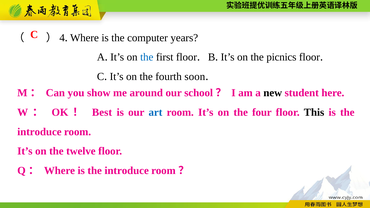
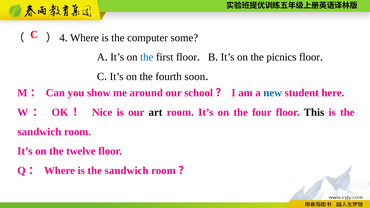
years: years -> some (184, 38)
new colour: black -> blue (273, 93)
Best: Best -> Nice (102, 112)
art colour: blue -> black (155, 112)
introduce: introduce -> sandwich (39, 132)
Where is the introduce: introduce -> sandwich (127, 171)
